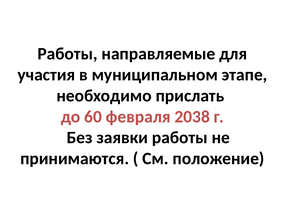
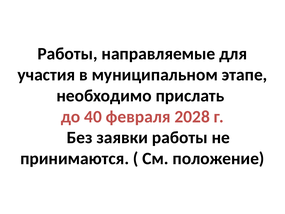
60: 60 -> 40 (93, 117)
2038: 2038 -> 2028 (192, 117)
